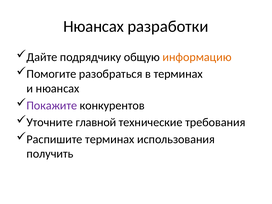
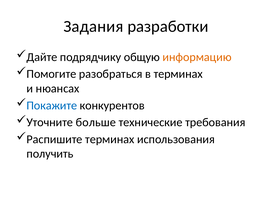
Нюансах: Нюансах -> Задания (93, 26)
Покажите colour: purple -> blue (52, 105)
главной: главной -> больше (96, 122)
